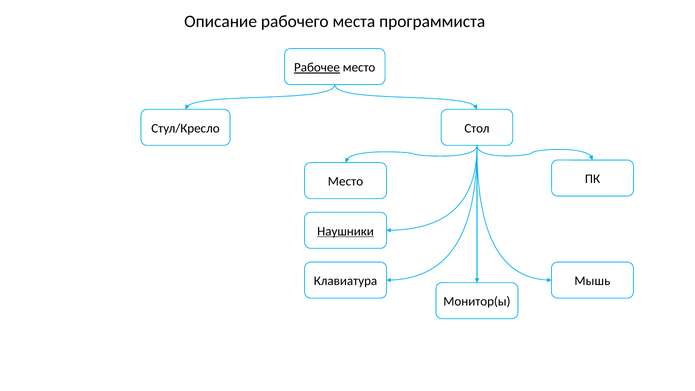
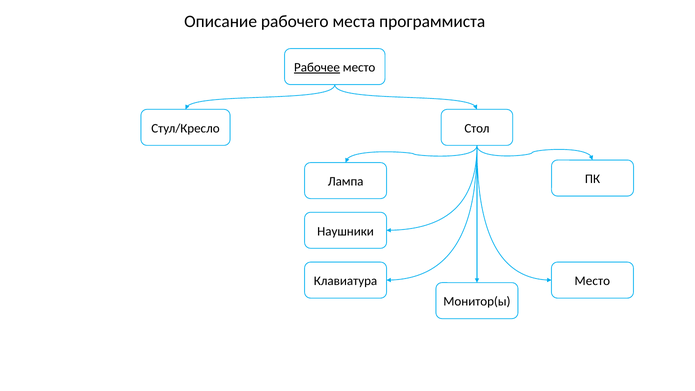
Место: Место -> Лампа (346, 181)
Наушники underline: present -> none (346, 231)
Мышь: Мышь -> Место (592, 281)
